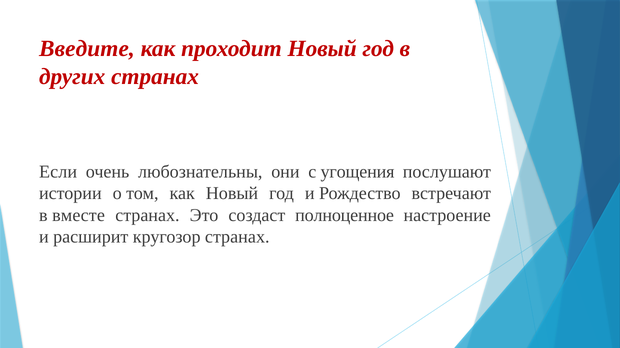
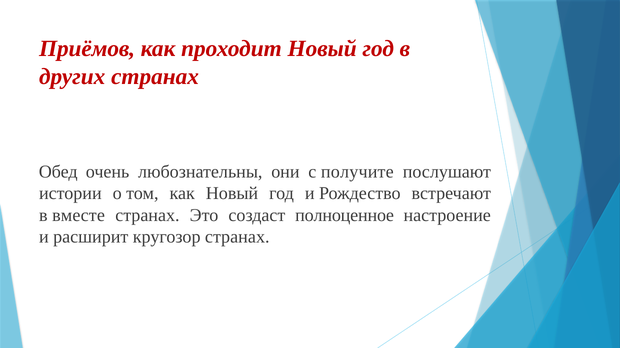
Введите: Введите -> Приёмов (87, 49)
Если: Если -> Обед (58, 172)
угощения: угощения -> получите (357, 172)
